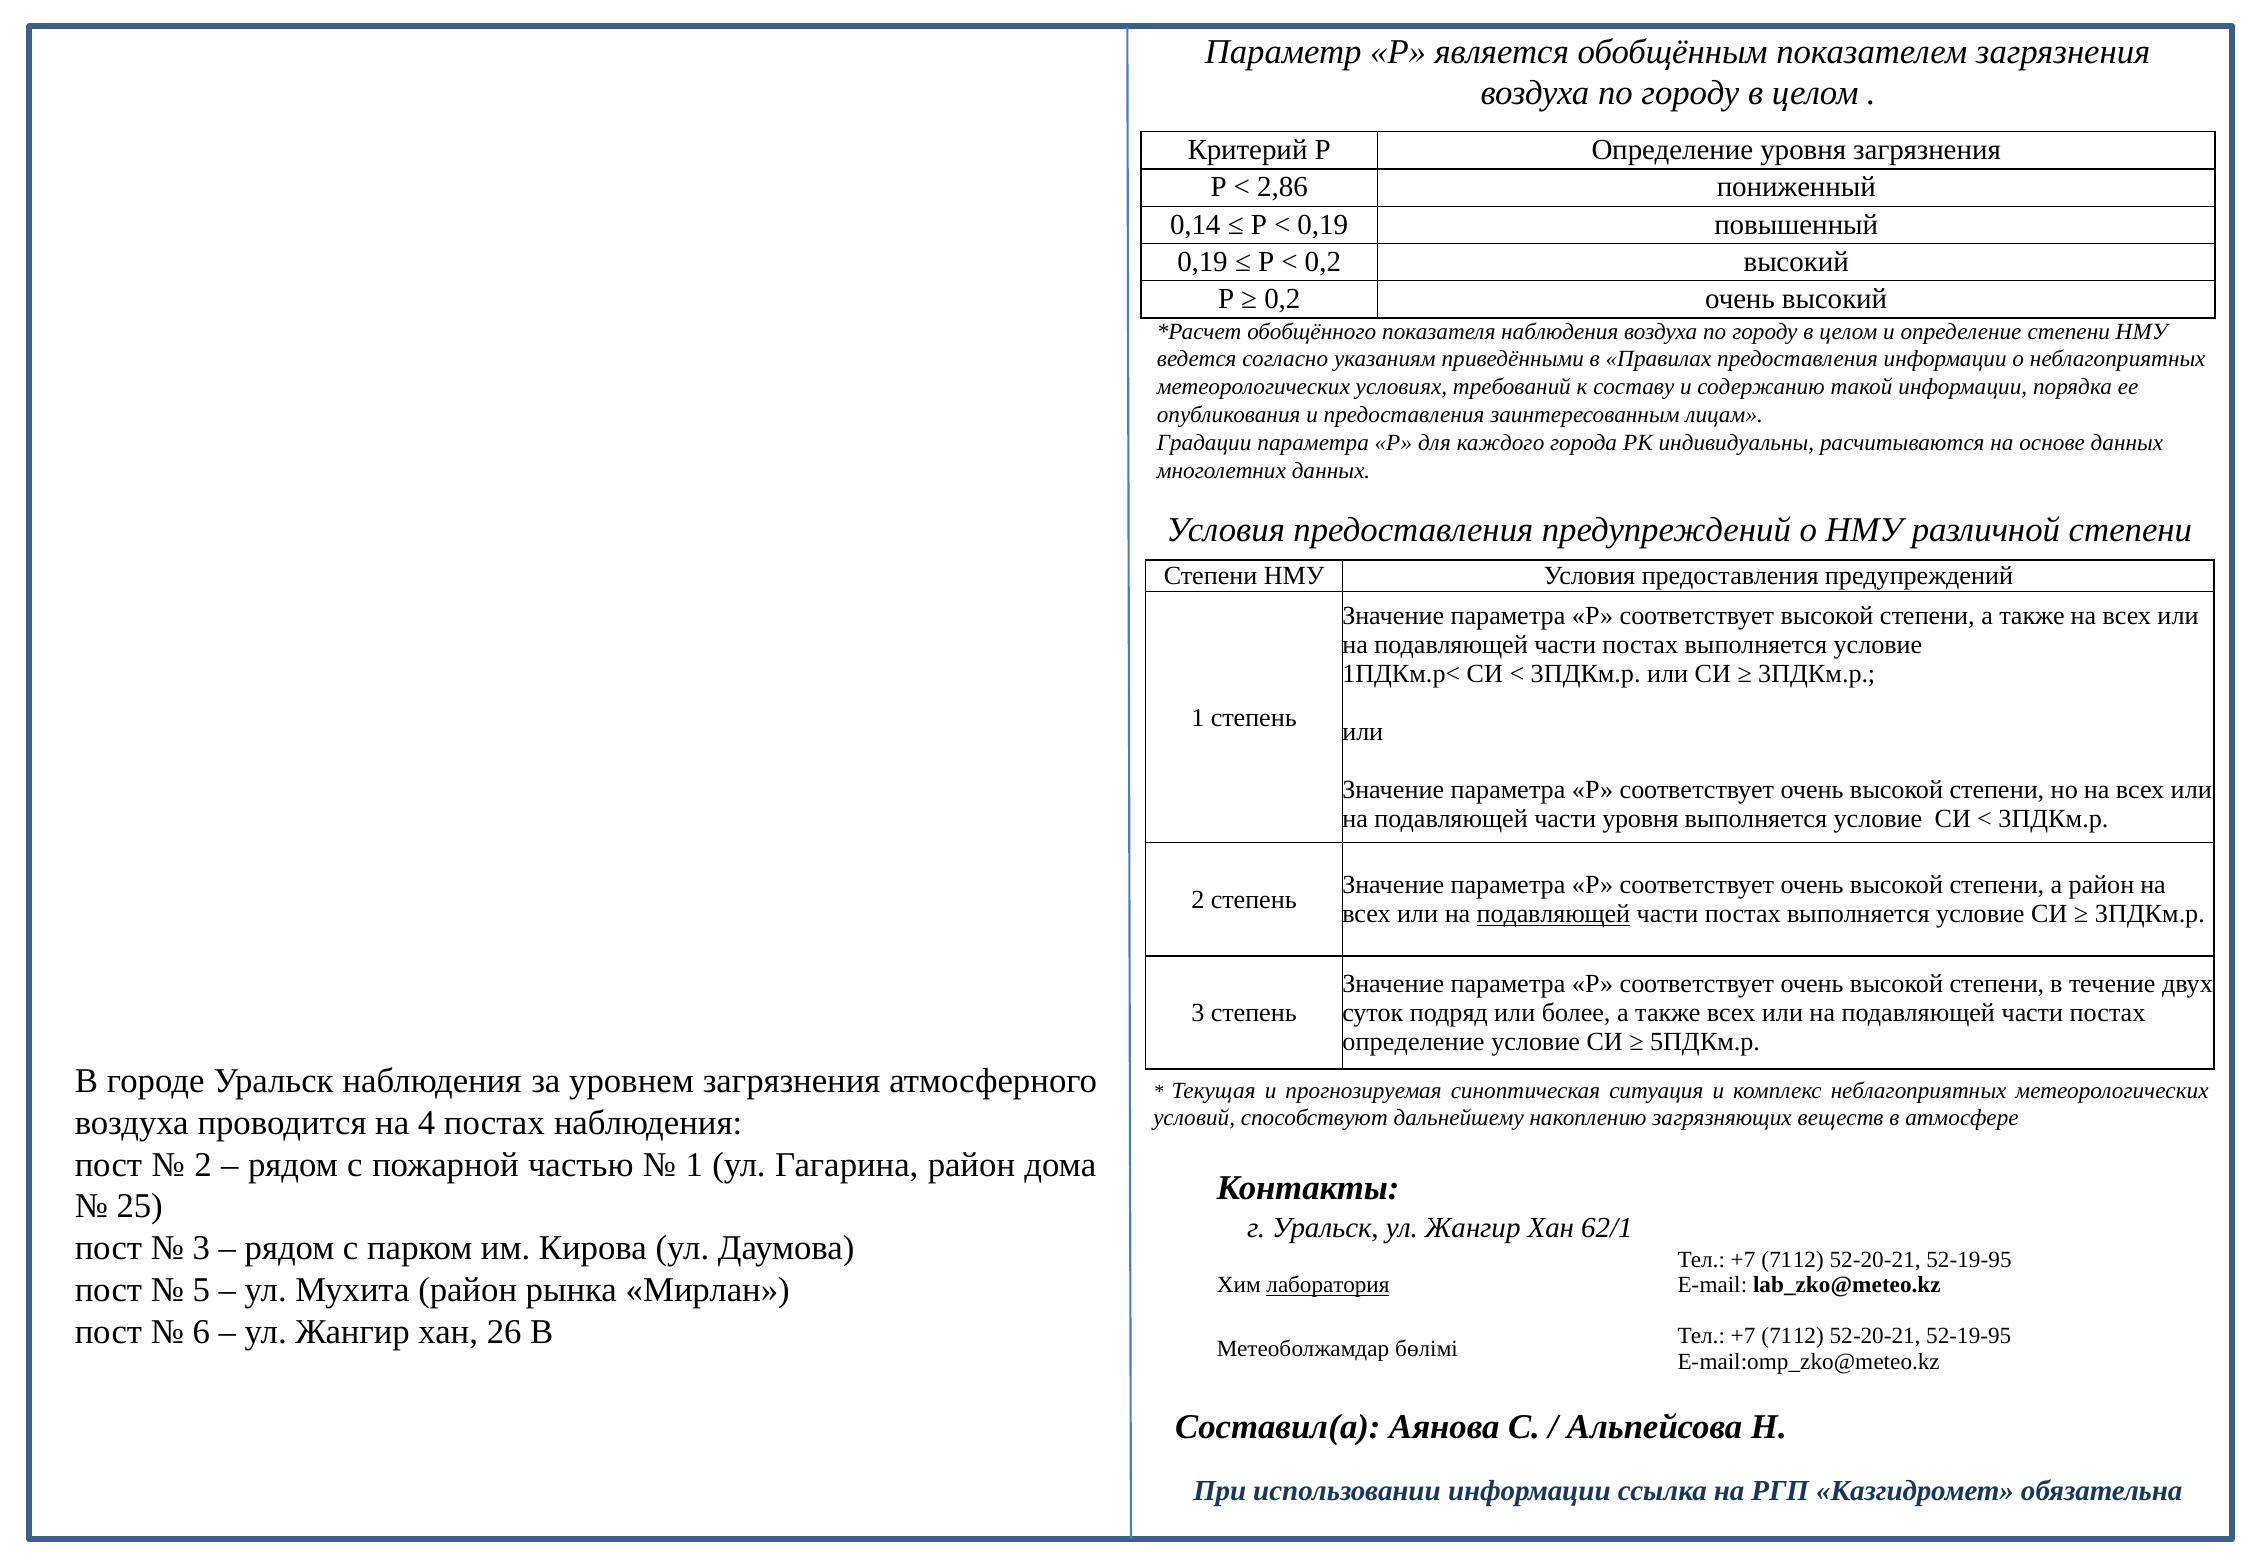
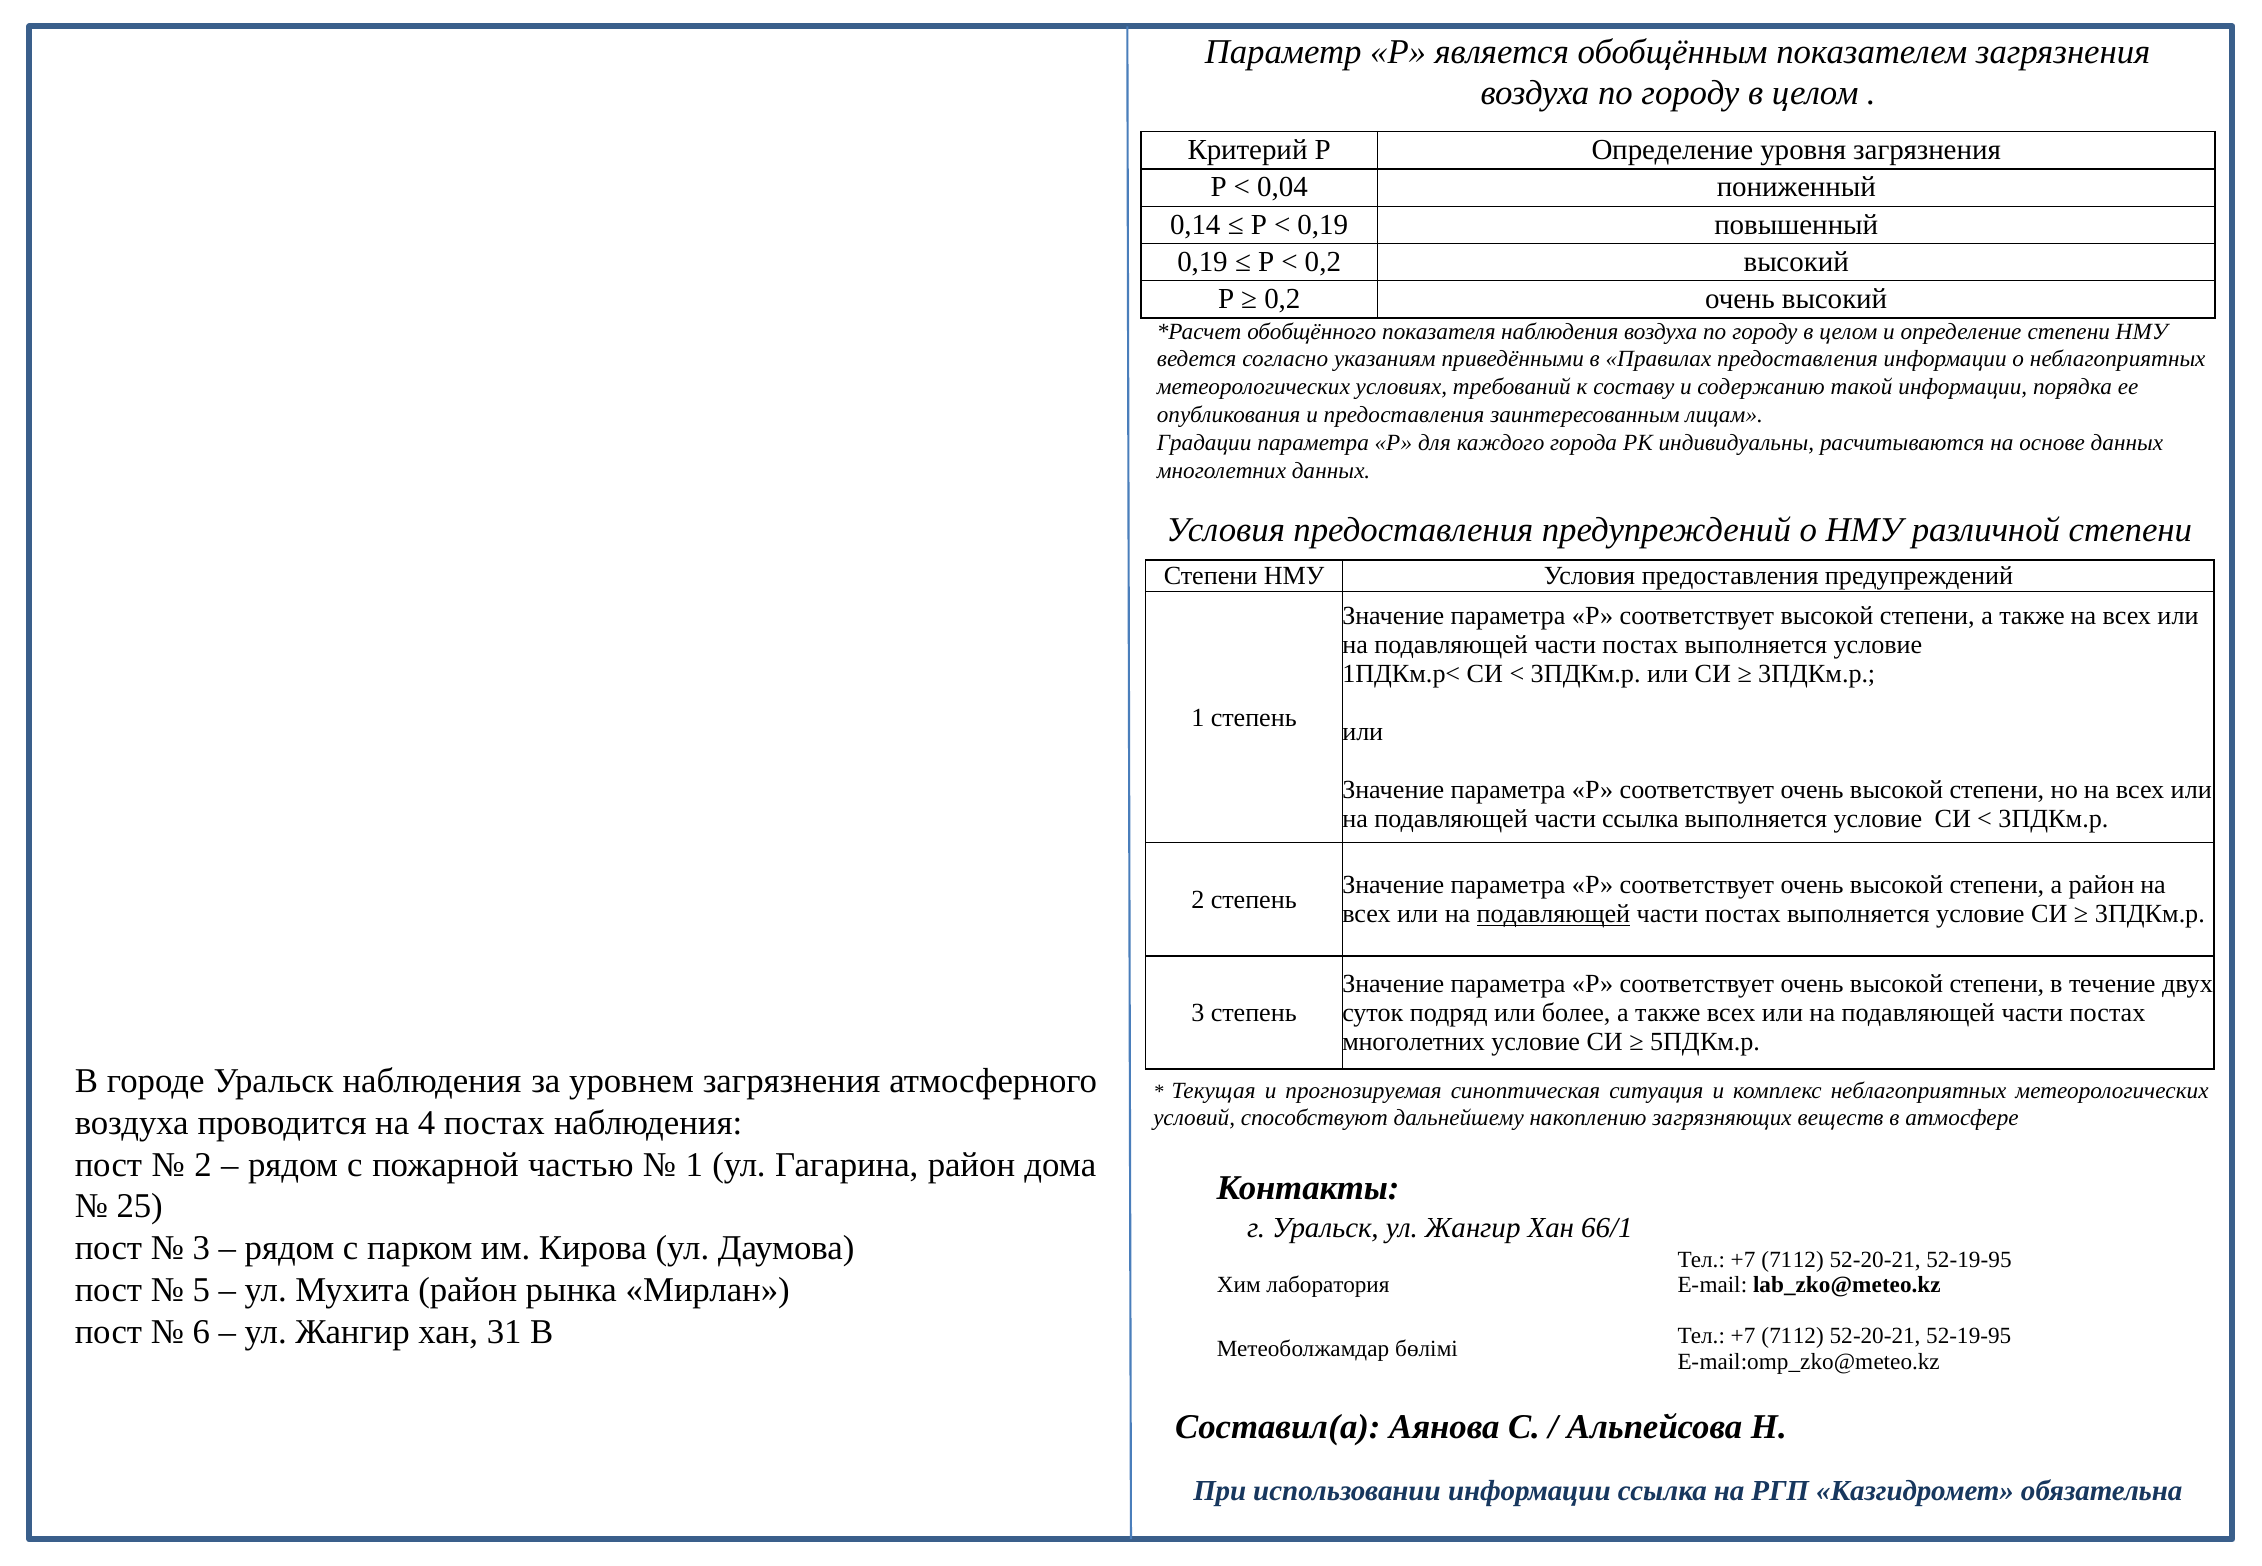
2,86: 2,86 -> 0,04 (1283, 187)
части уровня: уровня -> ссылка (1640, 819)
определение: определение -> многолетних (1414, 1042)
62/1: 62/1 -> 66/1 (1607, 1228)
лаборатория underline: present -> none (1328, 1285)
26: 26 -> 31 (504, 1332)
